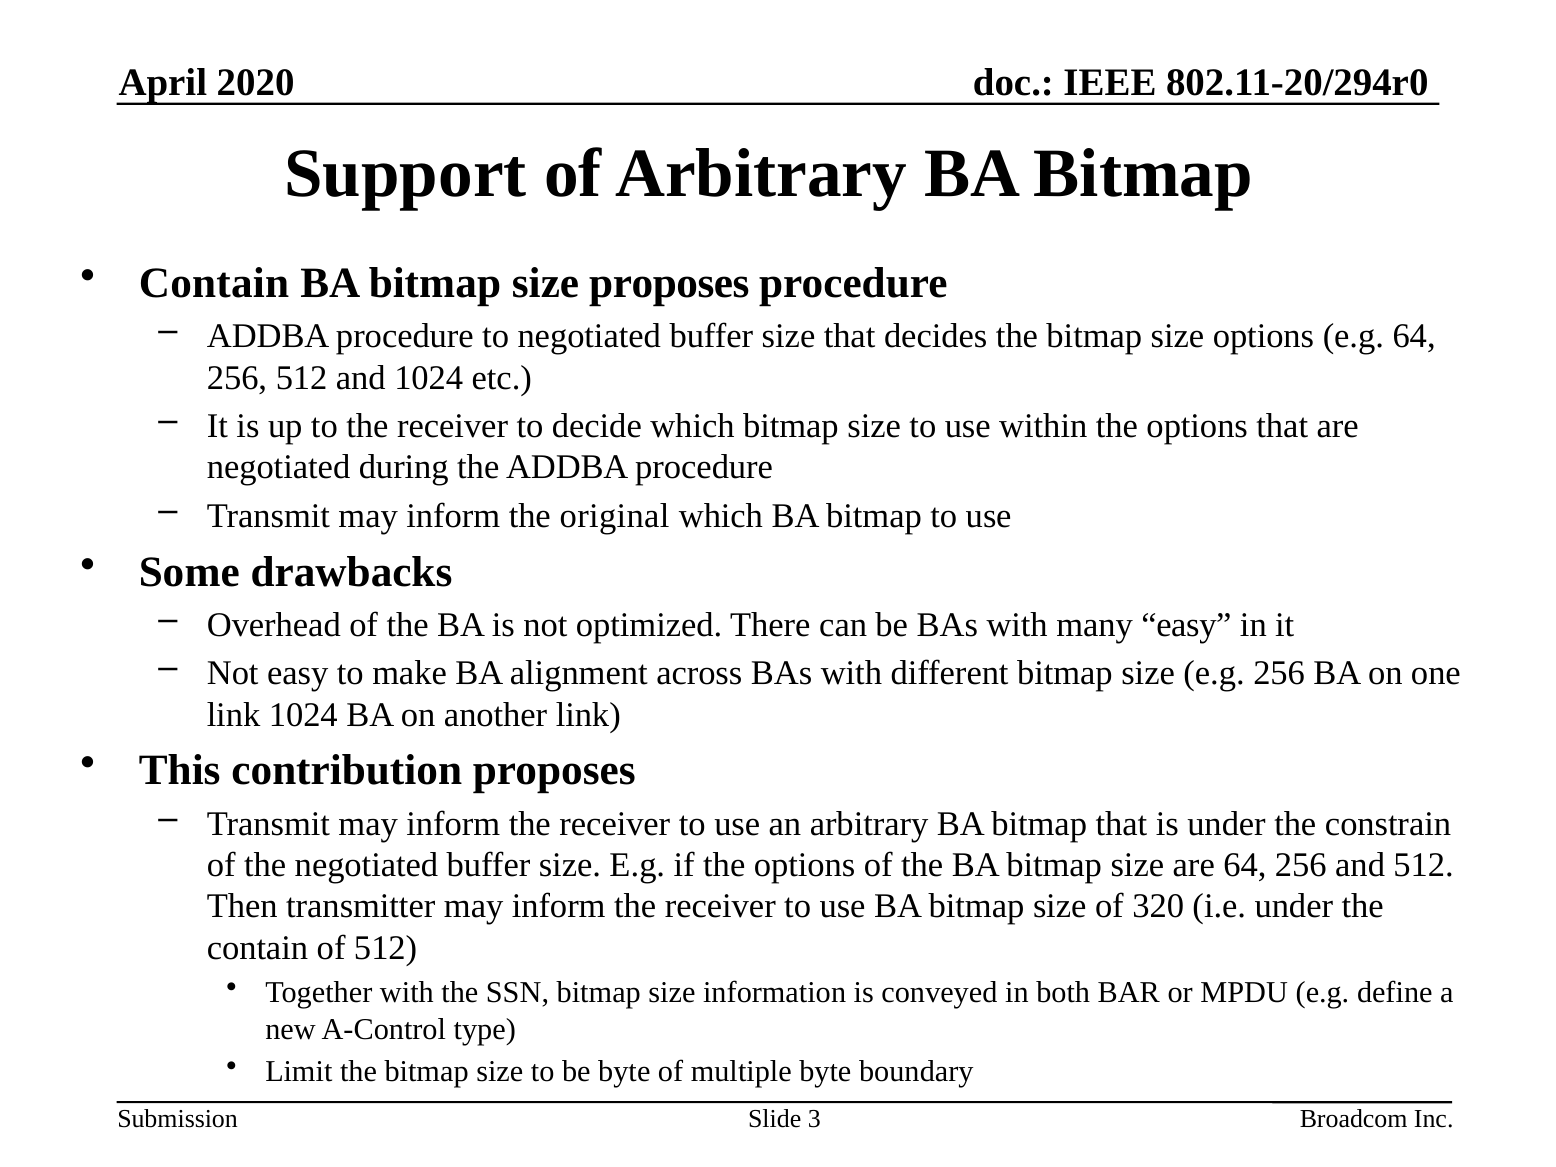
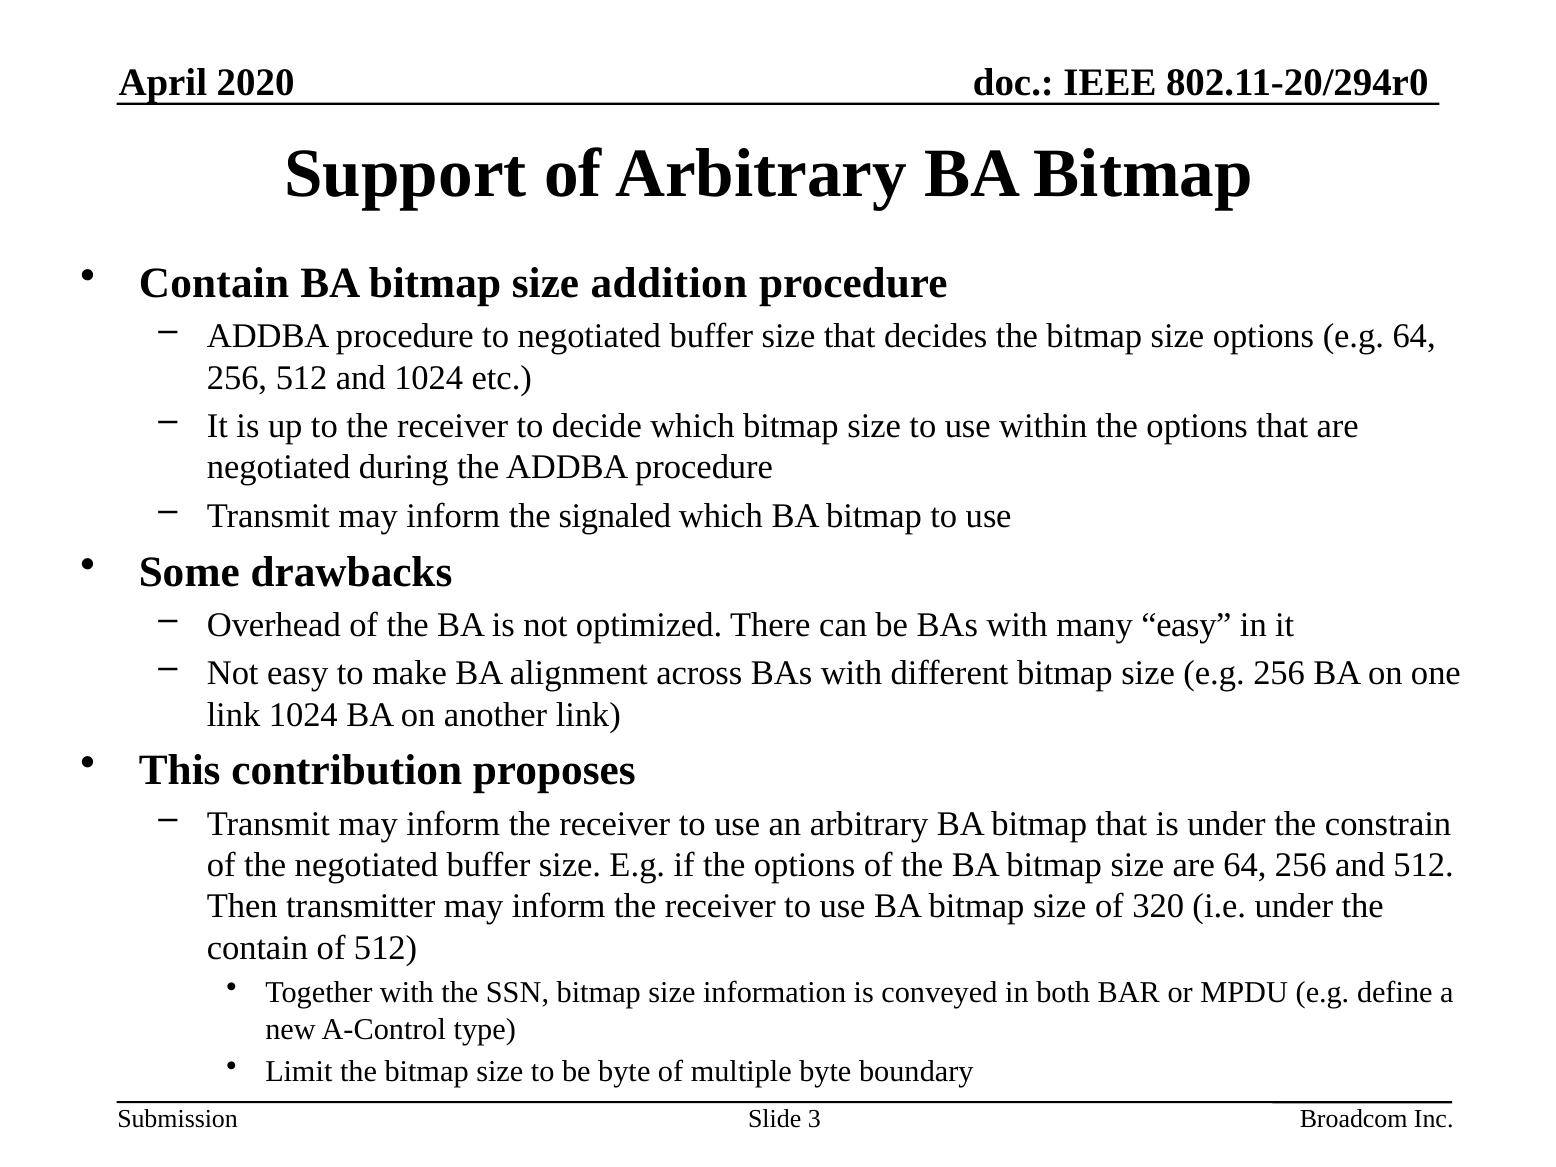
size proposes: proposes -> addition (669, 283)
original: original -> signaled (615, 516)
